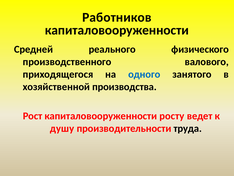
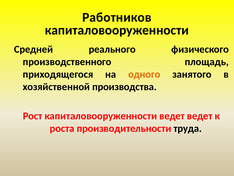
валового: валового -> площадь (207, 62)
одного colour: blue -> orange (144, 74)
капиталовооруженности росту: росту -> ведет (172, 116)
душу: душу -> роста (62, 128)
